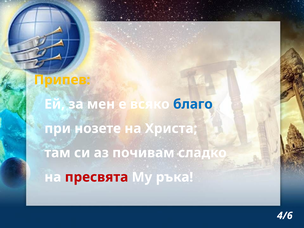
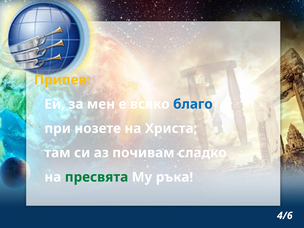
пресвята colour: red -> green (97, 177)
